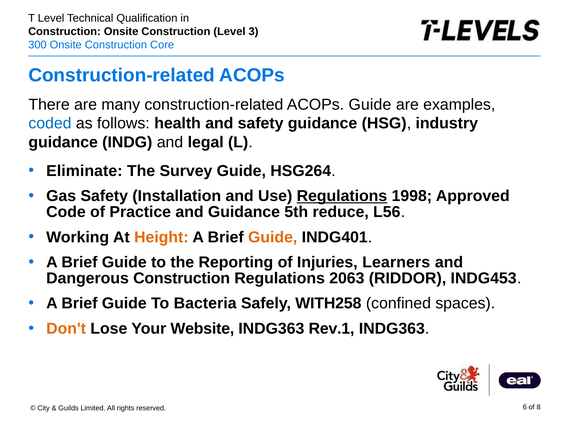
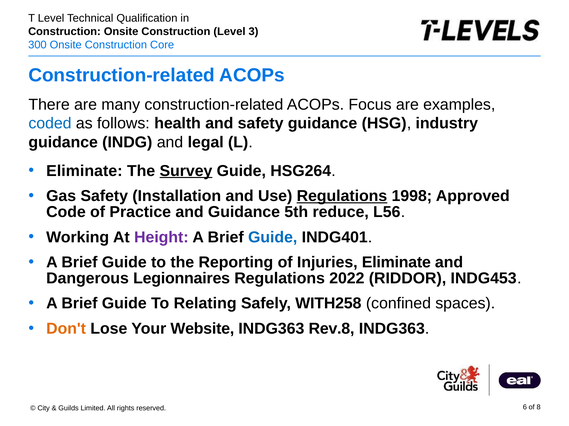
ACOPs Guide: Guide -> Focus (370, 105)
Survey underline: none -> present (186, 171)
Height colour: orange -> purple (161, 238)
Guide colour: orange -> blue (273, 238)
Injuries Learners: Learners -> Eliminate (396, 263)
Dangerous Construction: Construction -> Legionnaires (182, 279)
2063: 2063 -> 2022 (347, 279)
Bacteria: Bacteria -> Relating (205, 304)
Rev.1: Rev.1 -> Rev.8 (331, 329)
